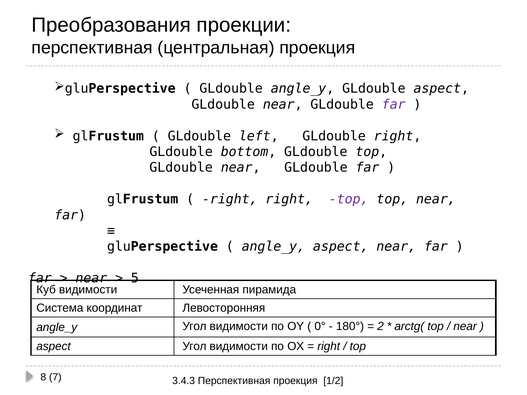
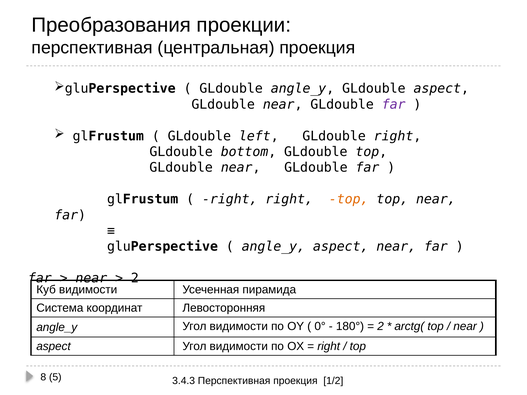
top colour: purple -> orange (349, 199)
5: 5 -> 2 (135, 278)
7: 7 -> 5 (55, 377)
